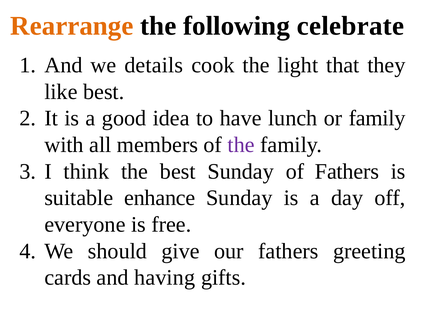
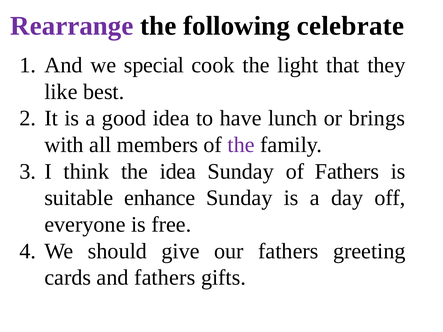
Rearrange colour: orange -> purple (72, 26)
details: details -> special (154, 65)
or family: family -> brings (377, 118)
the best: best -> idea (178, 172)
and having: having -> fathers (165, 278)
